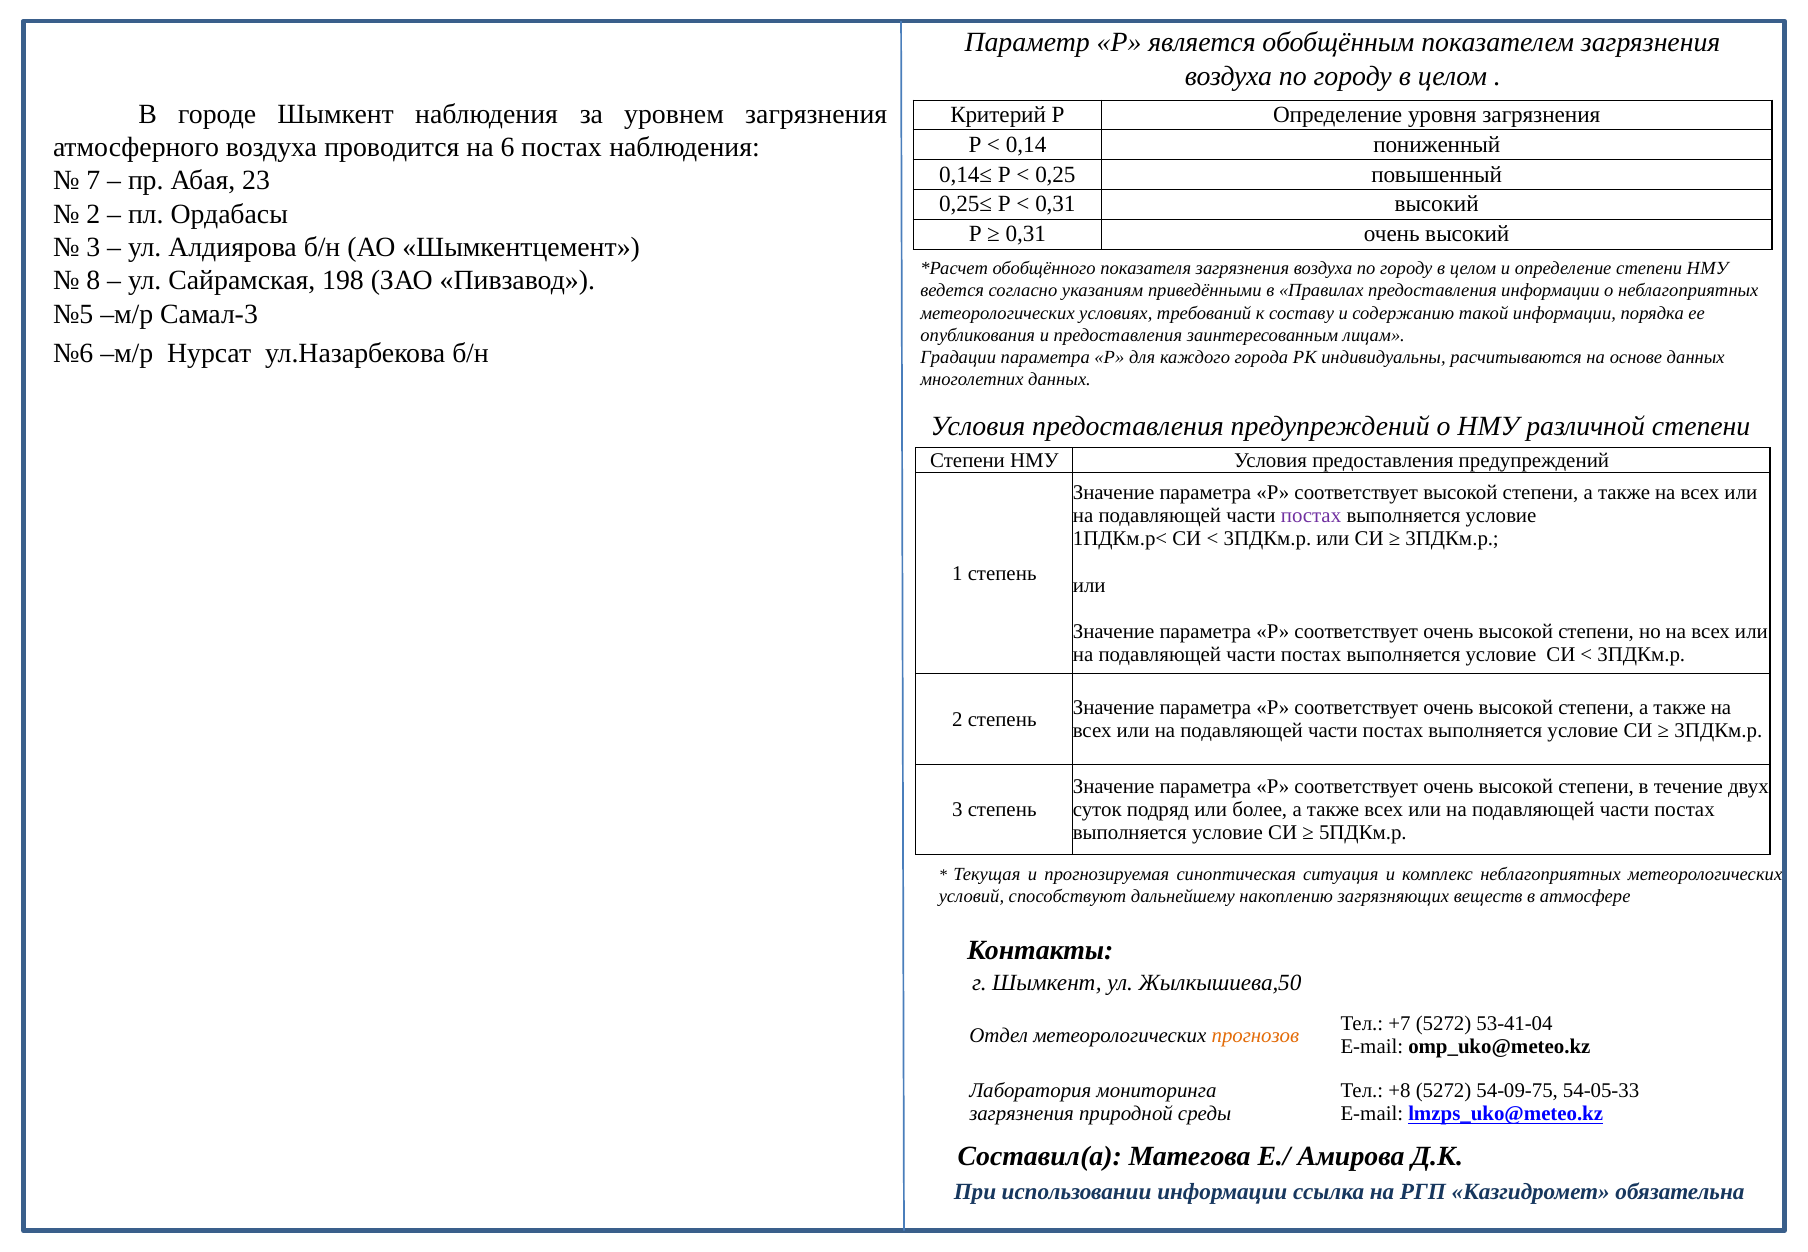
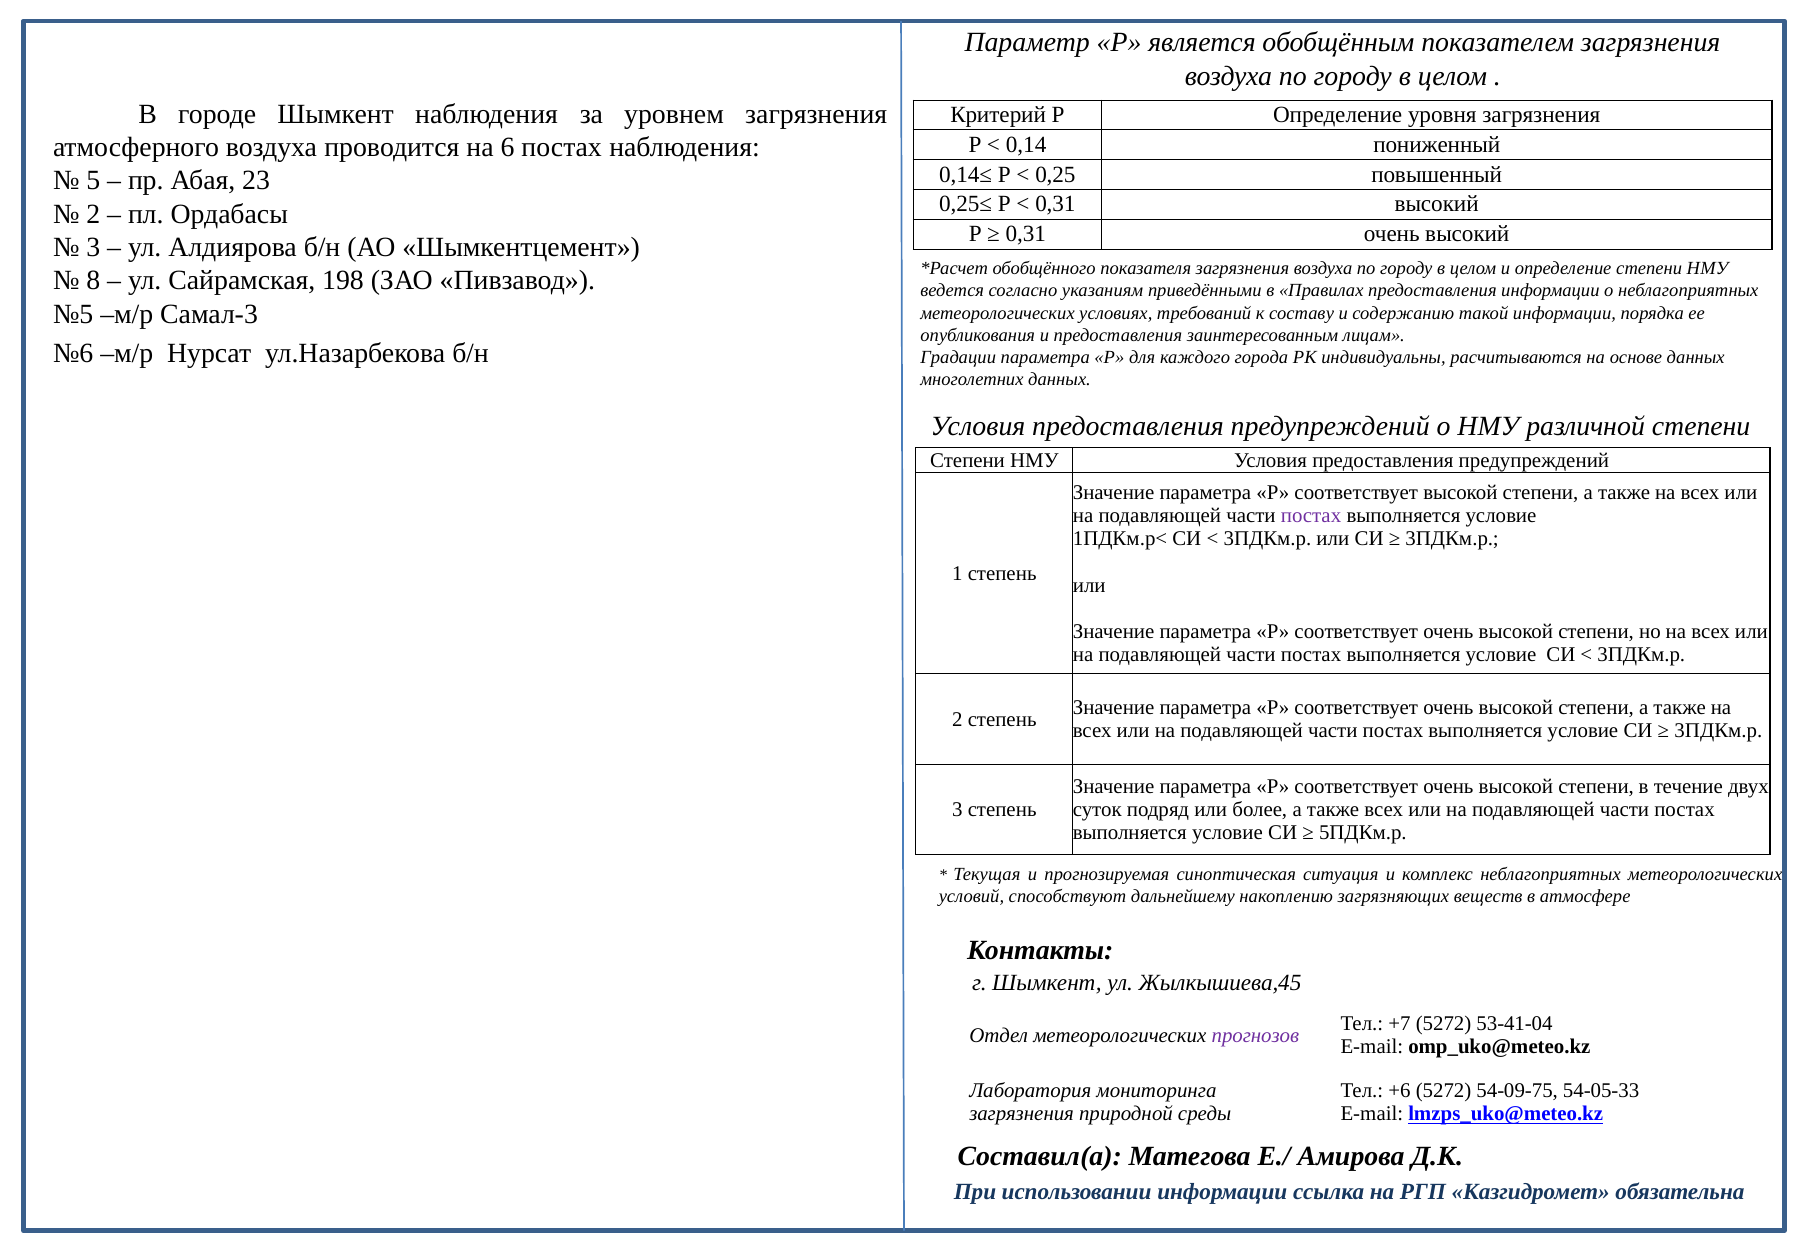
7: 7 -> 5 (93, 181)
Жылкышиева,50: Жылкышиева,50 -> Жылкышиева,45 (1220, 983)
прогнозов colour: orange -> purple (1255, 1035)
+8: +8 -> +6 (1400, 1091)
